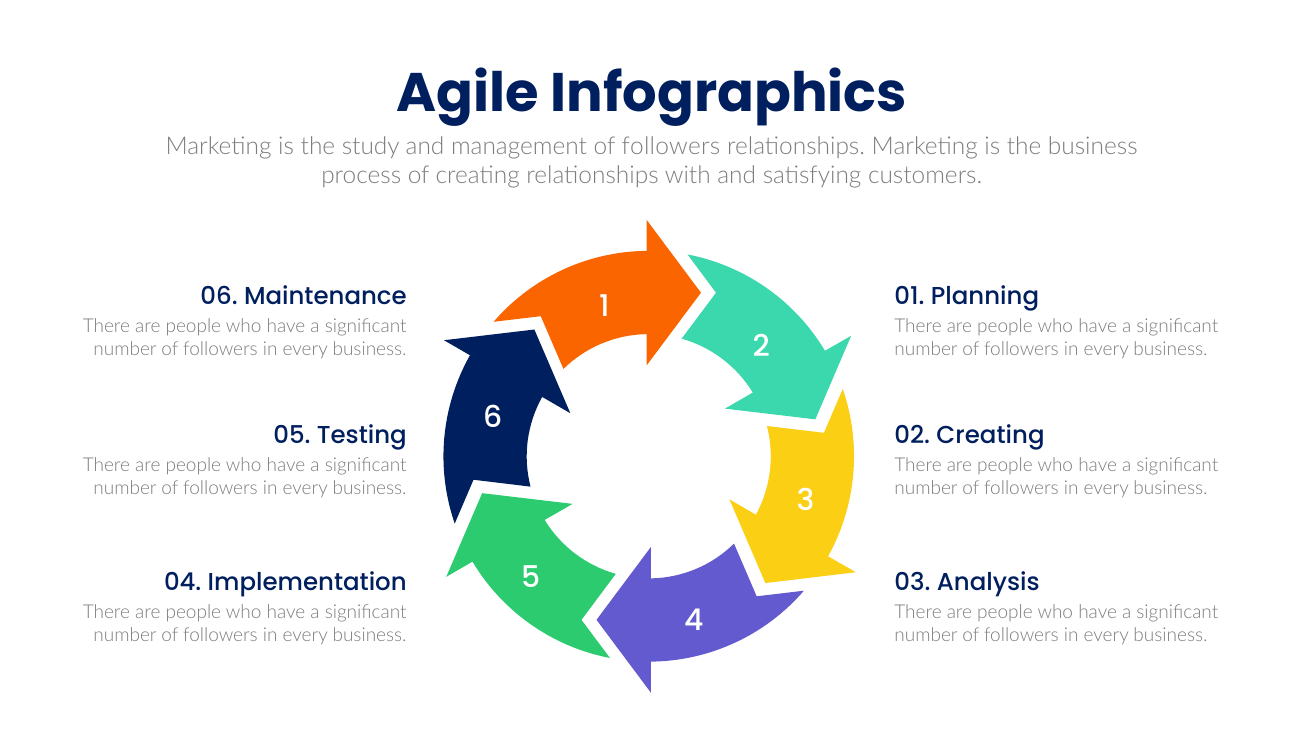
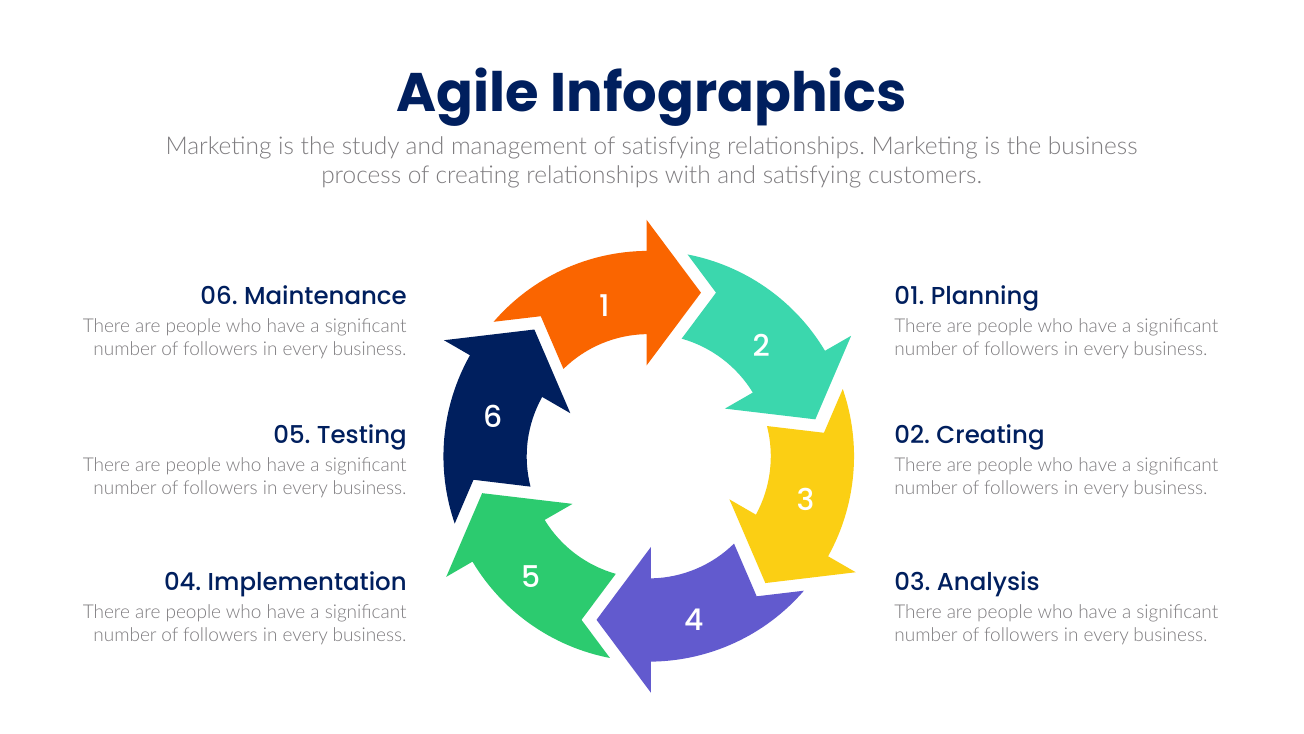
management of followers: followers -> satisfying (671, 146)
